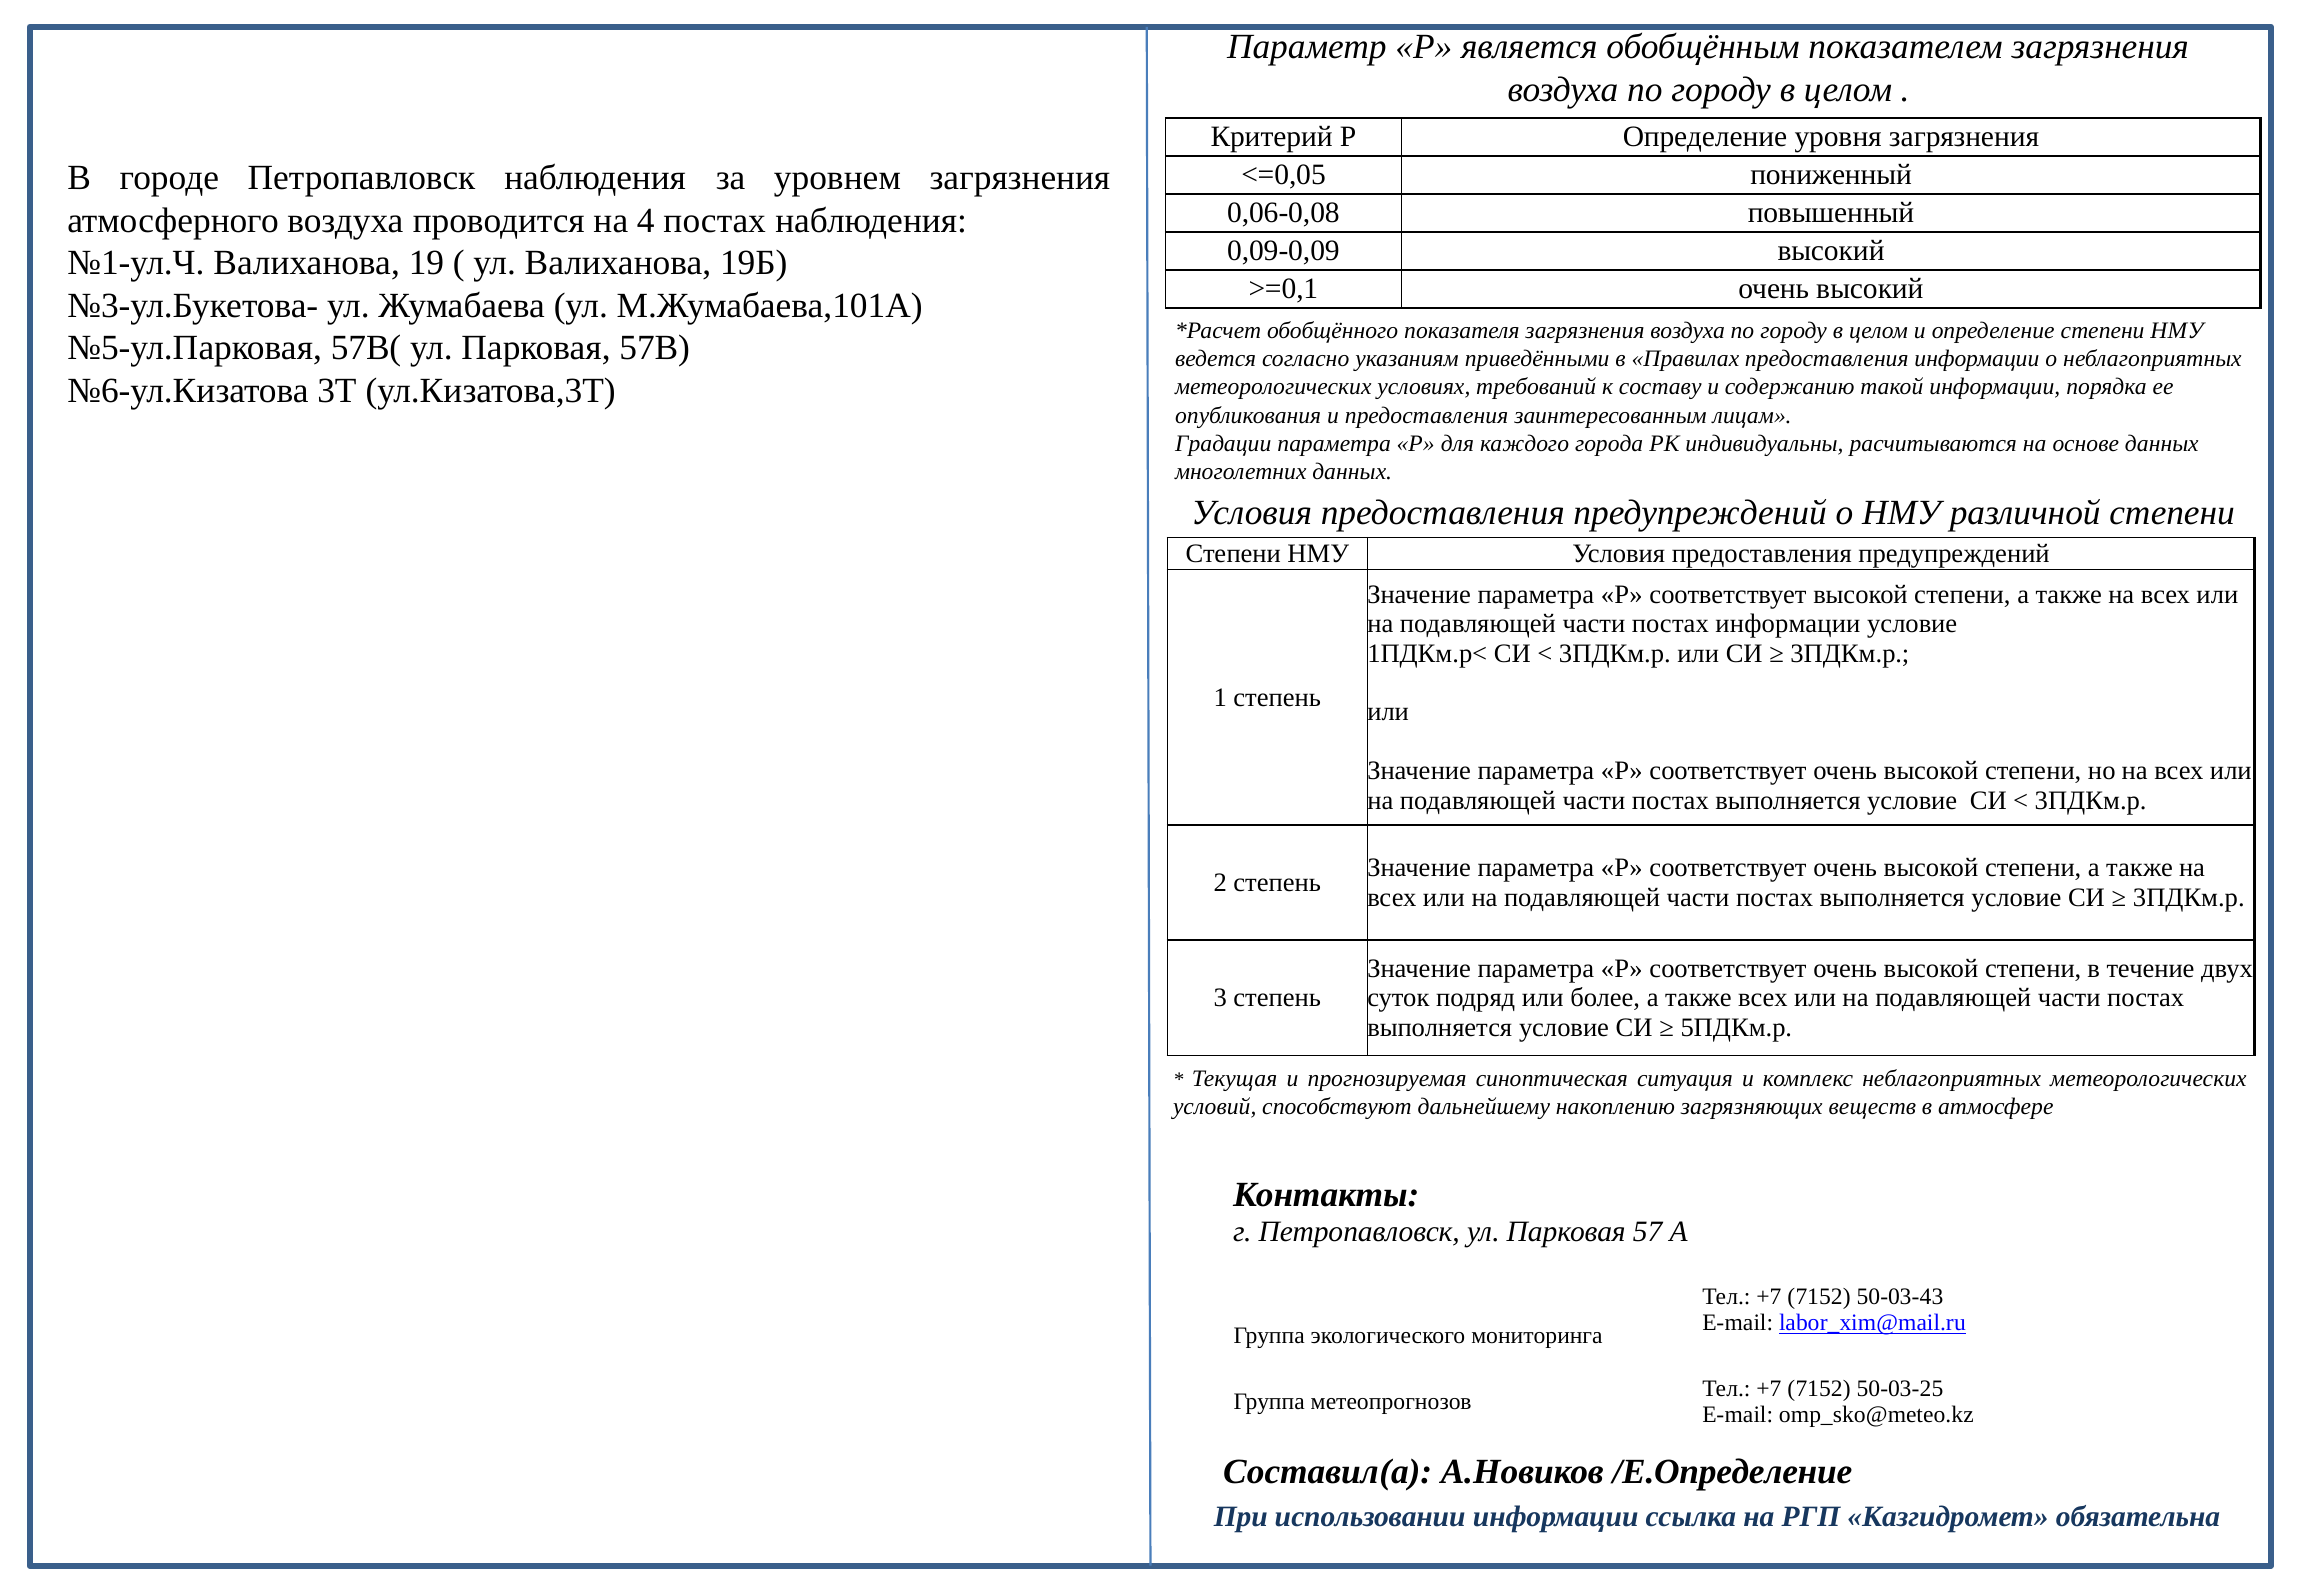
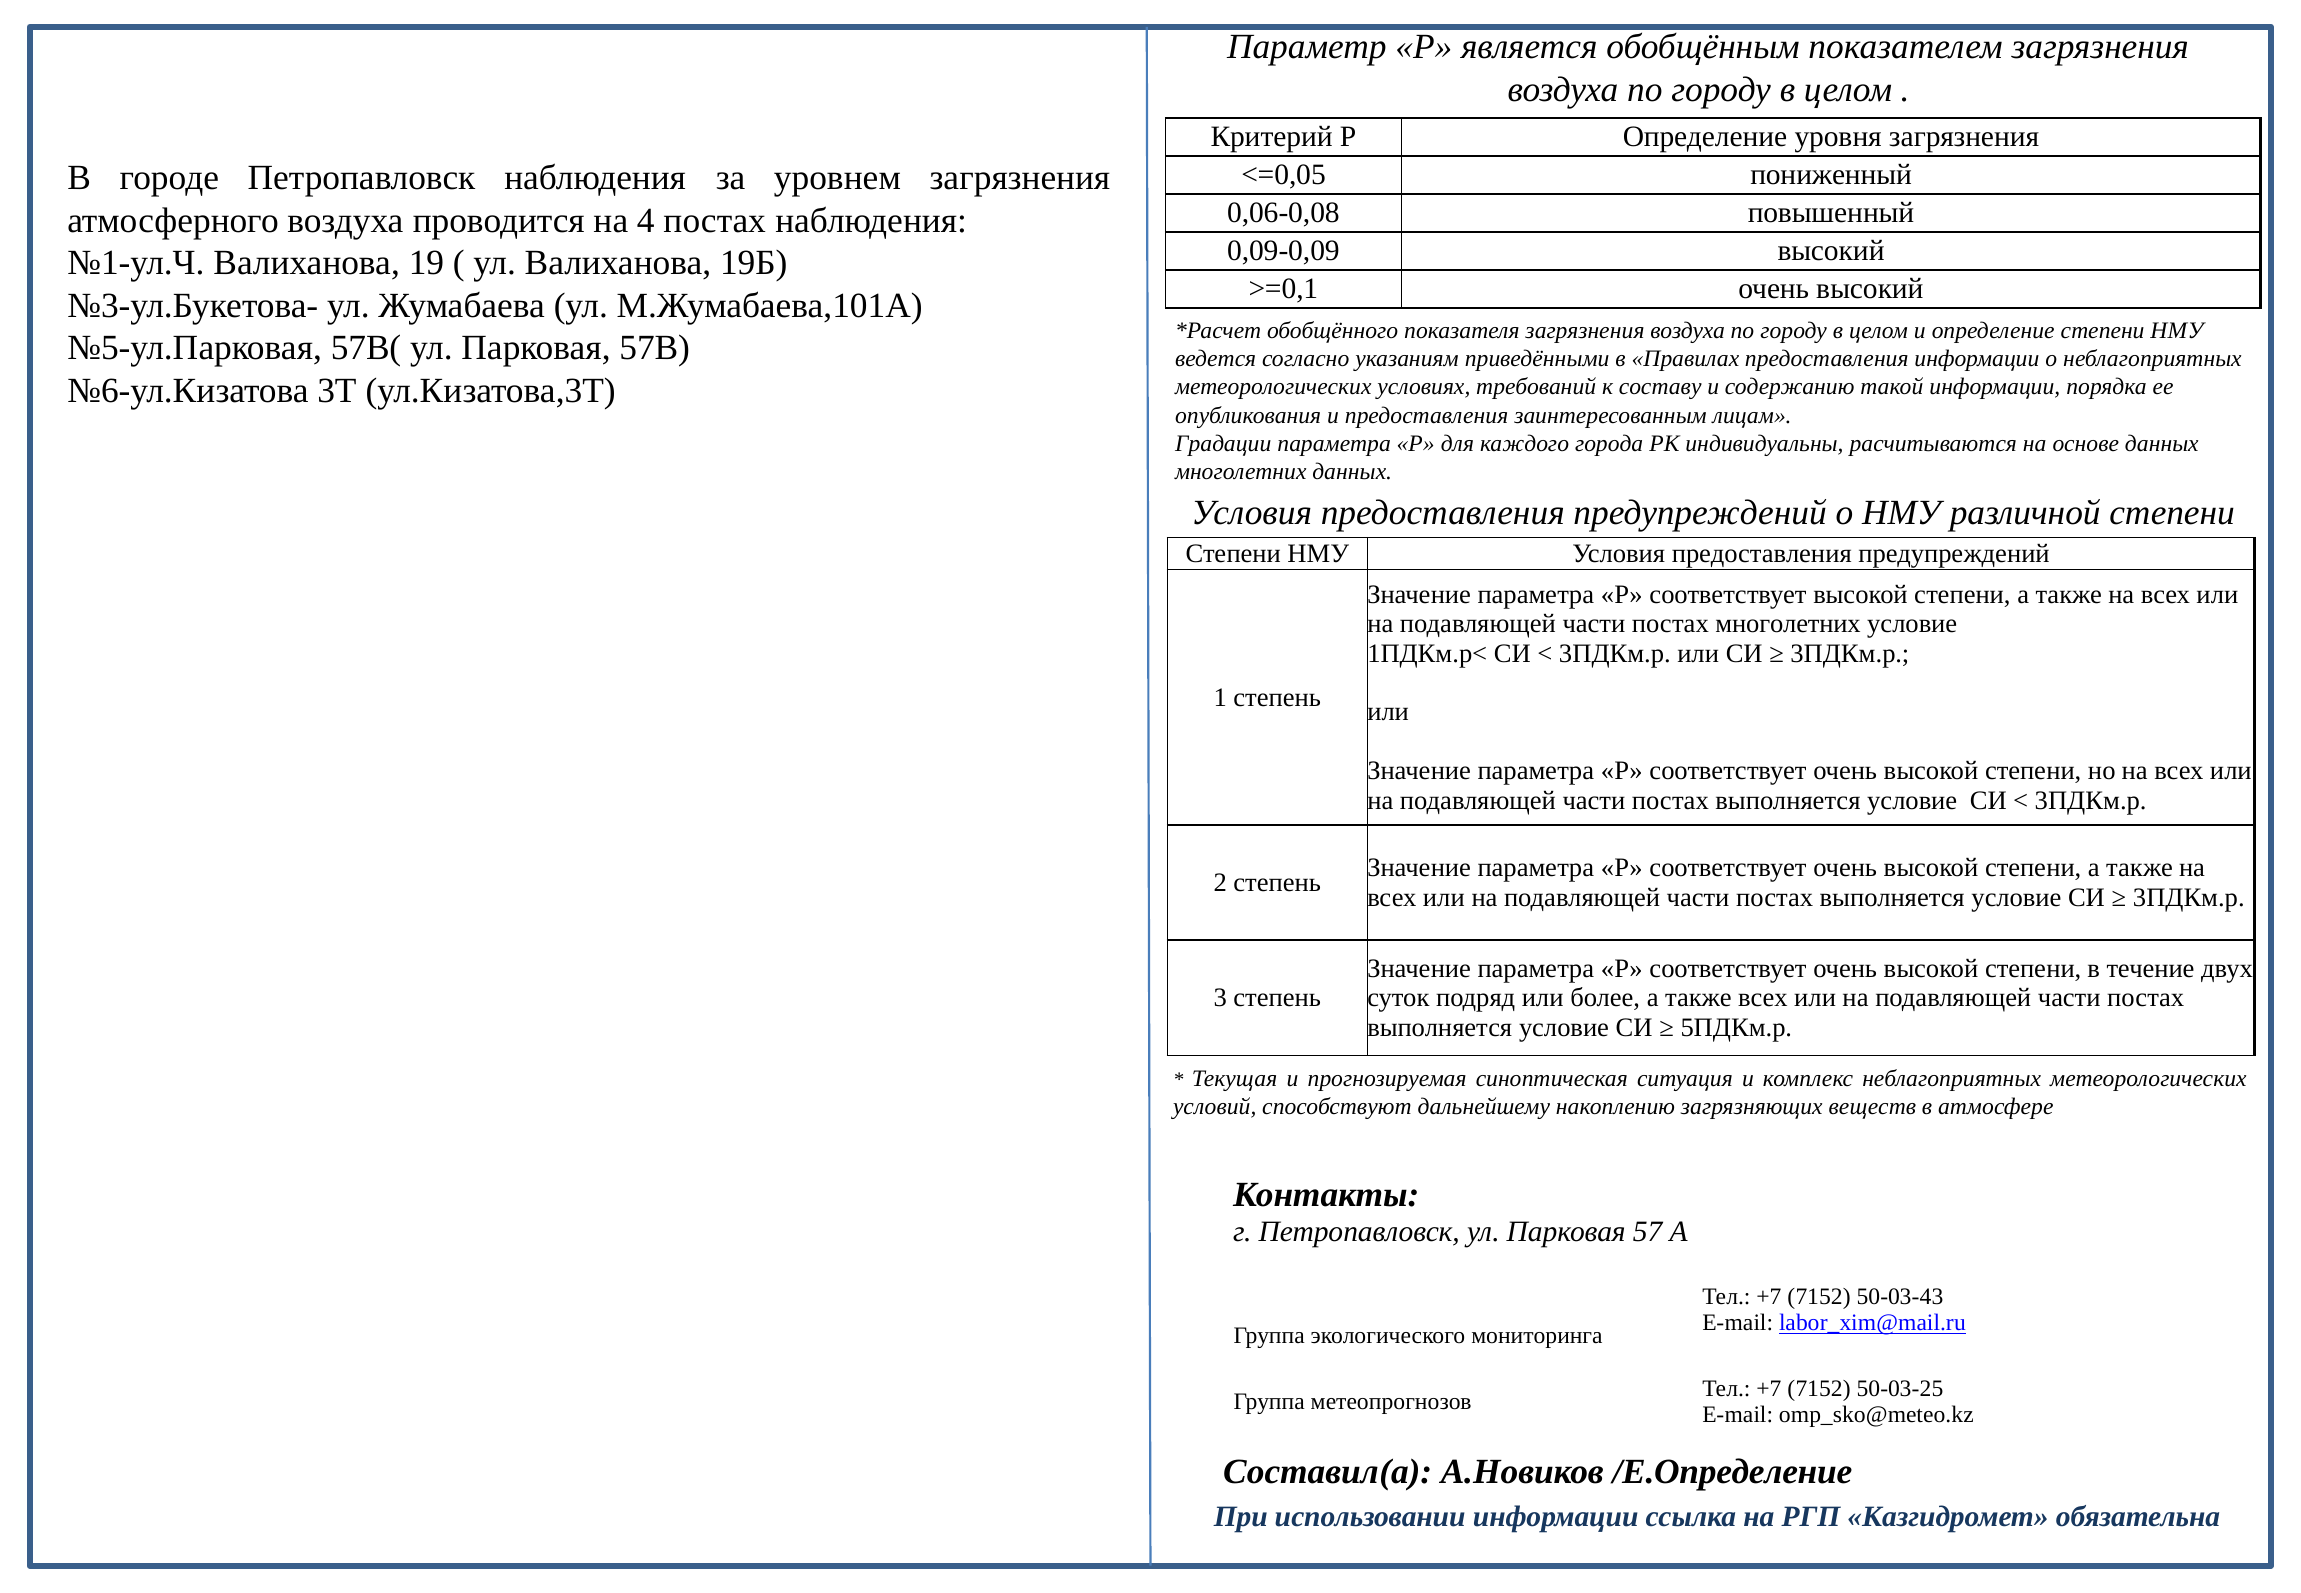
постах информации: информации -> многолетних (1788, 624)
